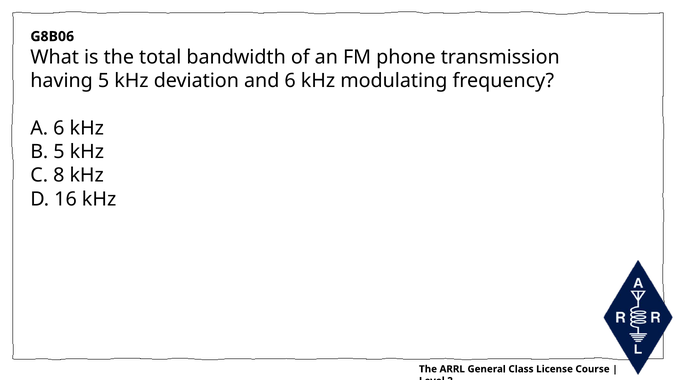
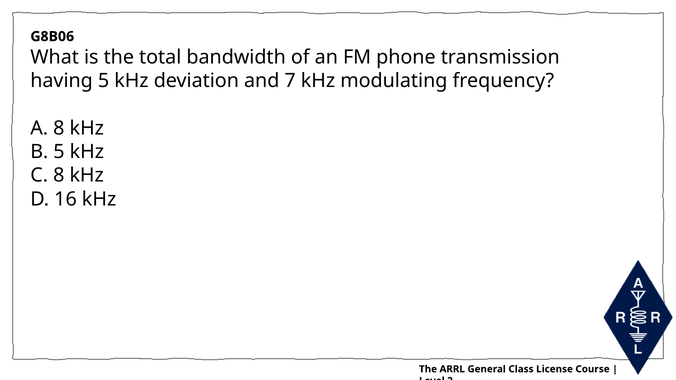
and 6: 6 -> 7 (290, 81)
A 6: 6 -> 8 (59, 128)
